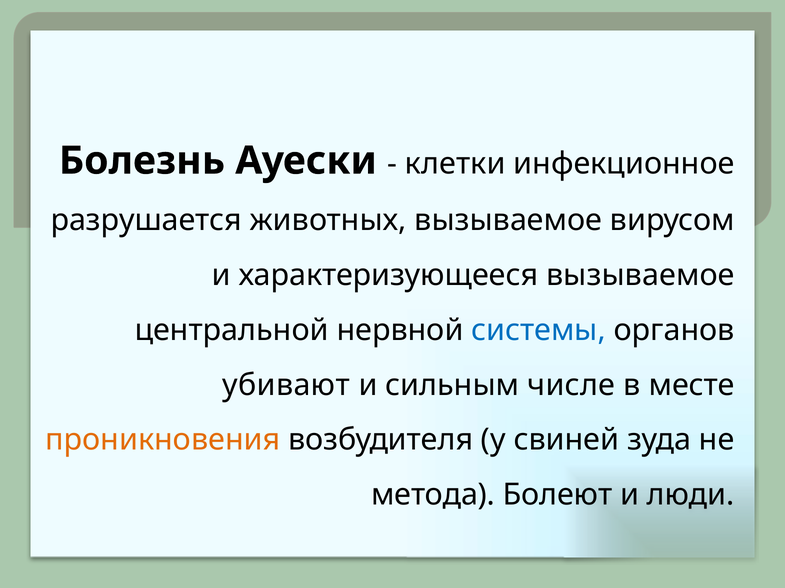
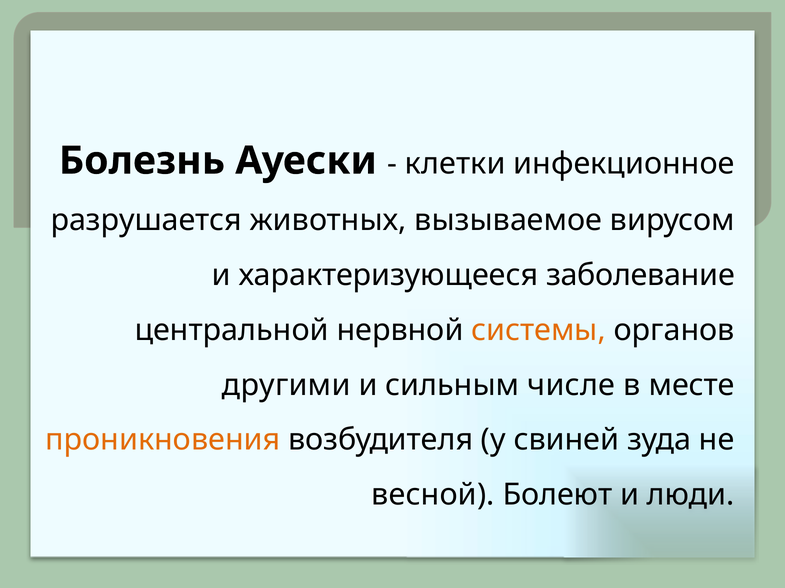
характеризующееся вызываемое: вызываемое -> заболевание (641, 276)
системы colour: blue -> orange (539, 331)
убивают: убивают -> другими (286, 385)
метода: метода -> весной (433, 495)
